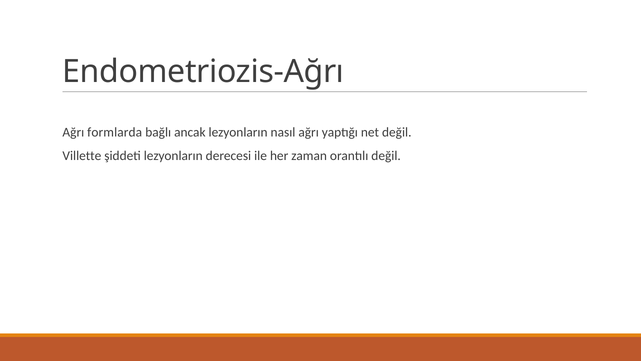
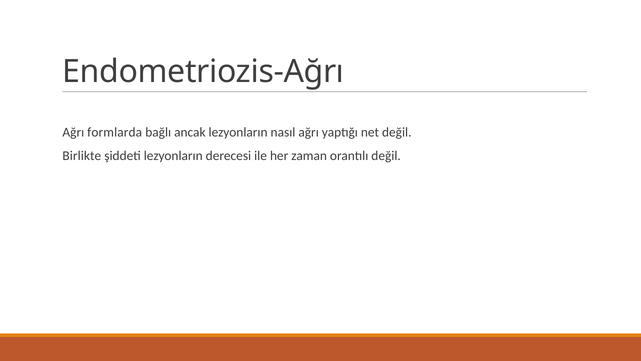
Villette: Villette -> Birlikte (82, 156)
